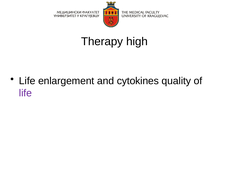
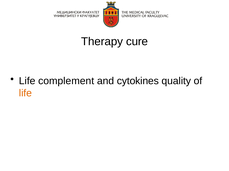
high: high -> cure (137, 42)
enlargement: enlargement -> complement (66, 81)
life colour: purple -> orange (25, 93)
